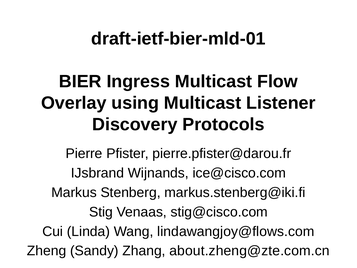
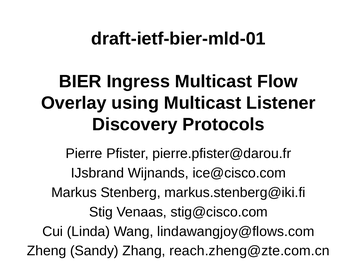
about.zheng@zte.com.cn: about.zheng@zte.com.cn -> reach.zheng@zte.com.cn (250, 251)
